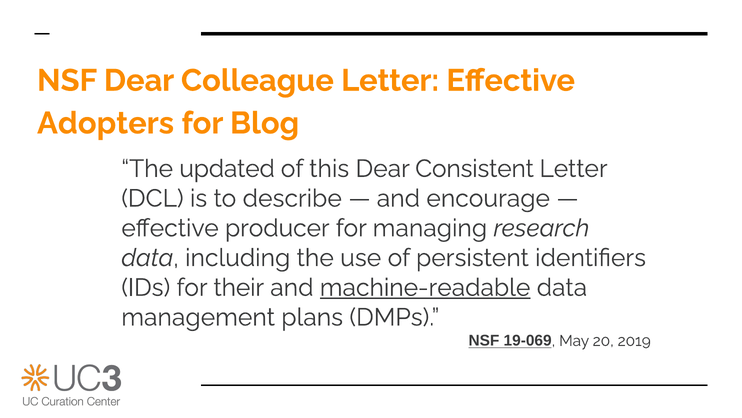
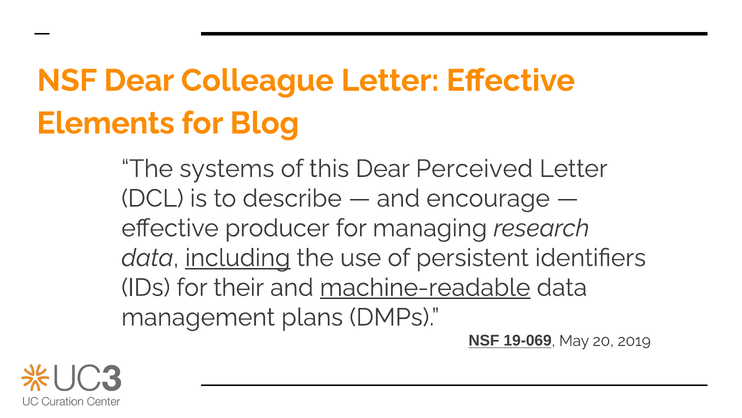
Adopters: Adopters -> Elements (106, 123)
updated: updated -> systems (227, 168)
Consistent: Consistent -> Perceived (474, 168)
including underline: none -> present (238, 258)
